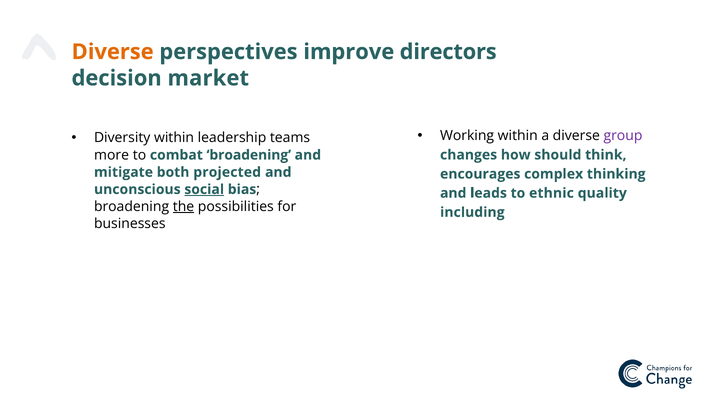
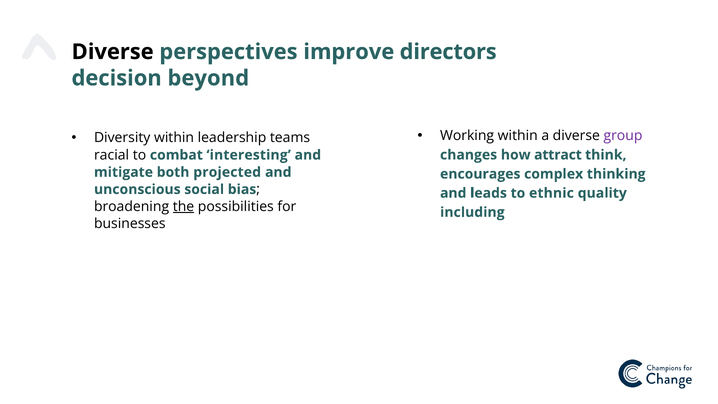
Diverse colour: orange -> black (113, 52)
market: market -> beyond (208, 78)
should: should -> attract (558, 155)
more: more -> racial (112, 155)
combat broadening: broadening -> interesting (249, 155)
social underline: present -> none (204, 189)
